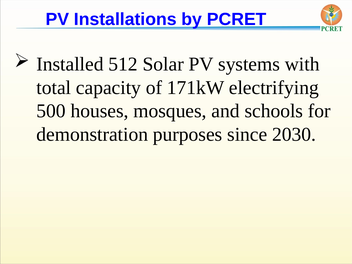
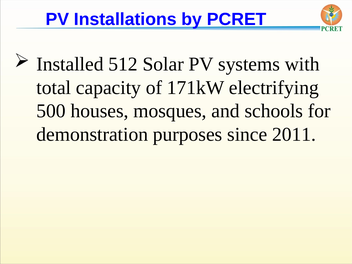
2030: 2030 -> 2011 (294, 134)
